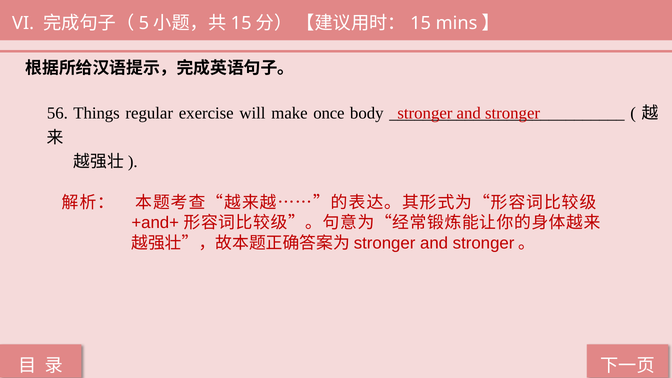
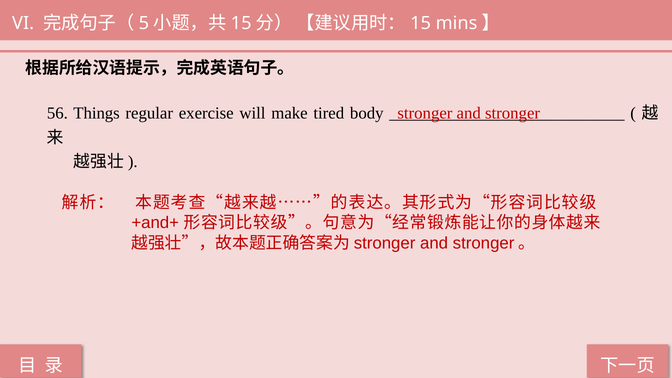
once: once -> tired (329, 113)
